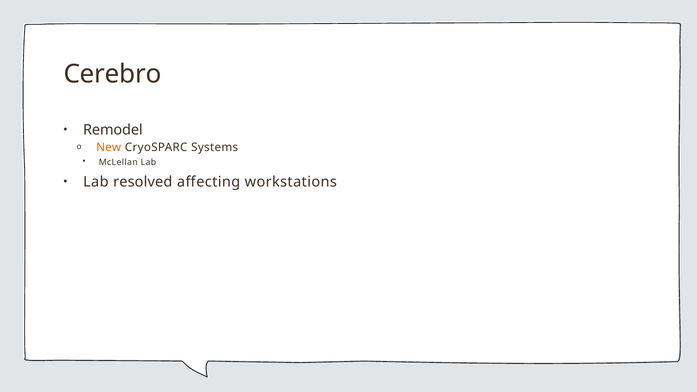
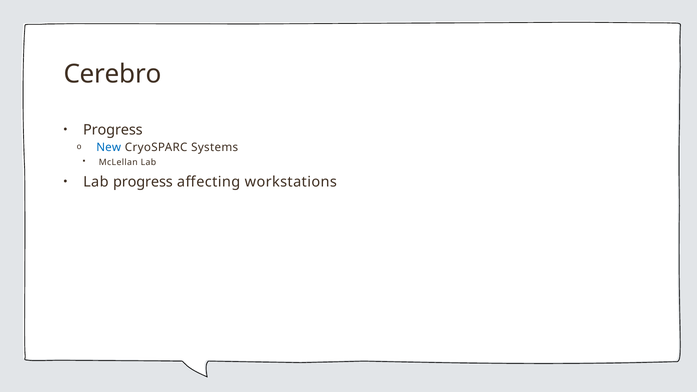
Remodel: Remodel -> Progress (113, 130)
New colour: orange -> blue (109, 148)
Lab resolved: resolved -> progress (143, 182)
